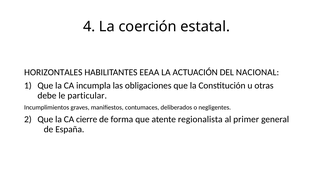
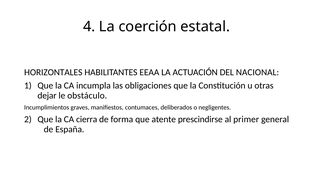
debe: debe -> dejar (47, 96)
particular: particular -> obstáculo (87, 96)
cierre: cierre -> cierra (87, 120)
regionalista: regionalista -> prescindirse (200, 120)
